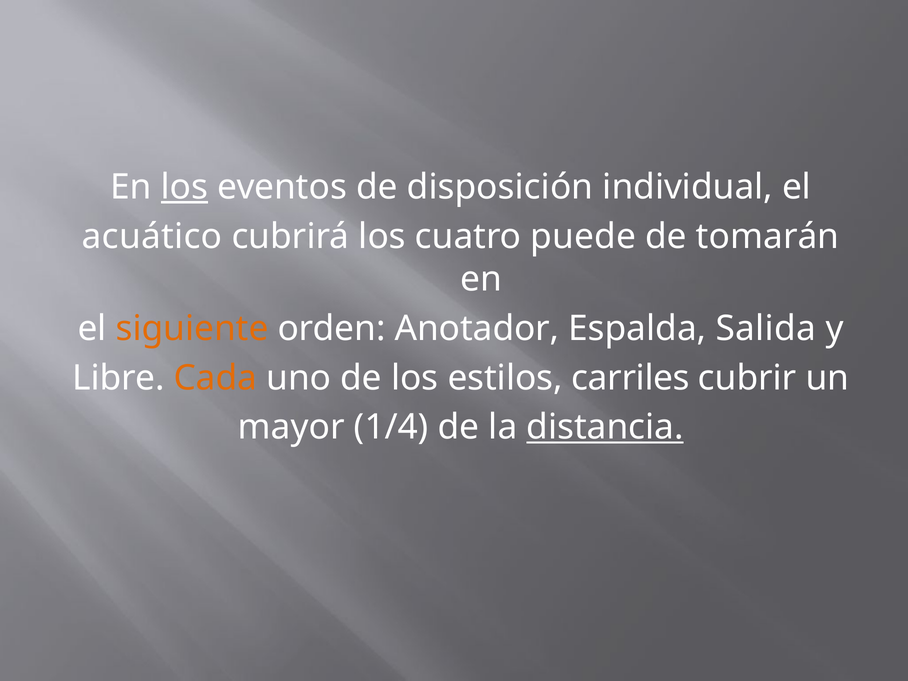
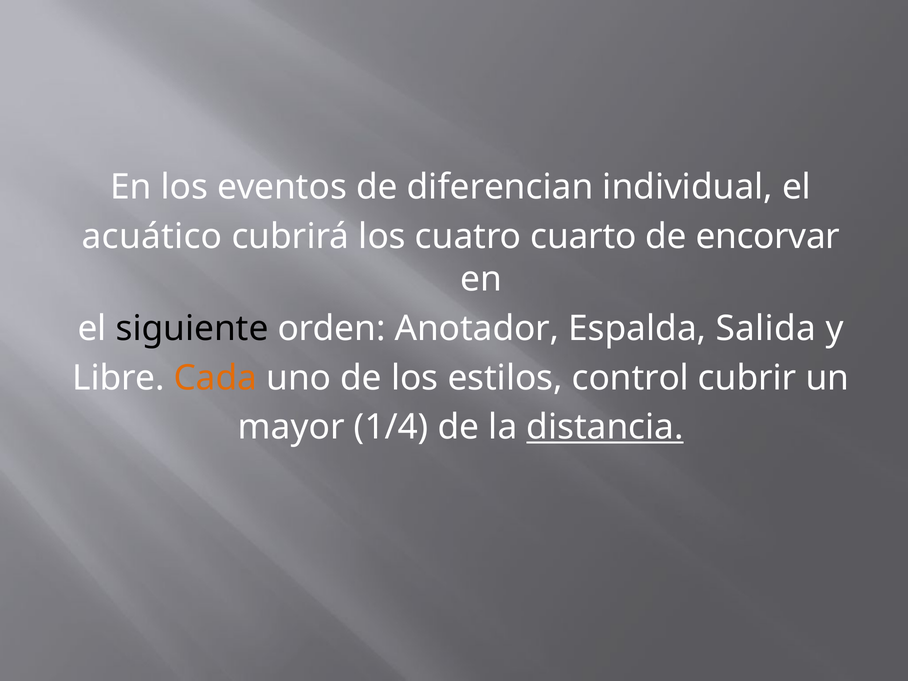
los underline: present -> none (185, 187)
disposición: disposición -> diferencian (500, 187)
puede: puede -> cuarto (583, 237)
tomarán: tomarán -> encorvar (768, 237)
siguiente colour: orange -> black (192, 328)
carriles: carriles -> control (630, 378)
